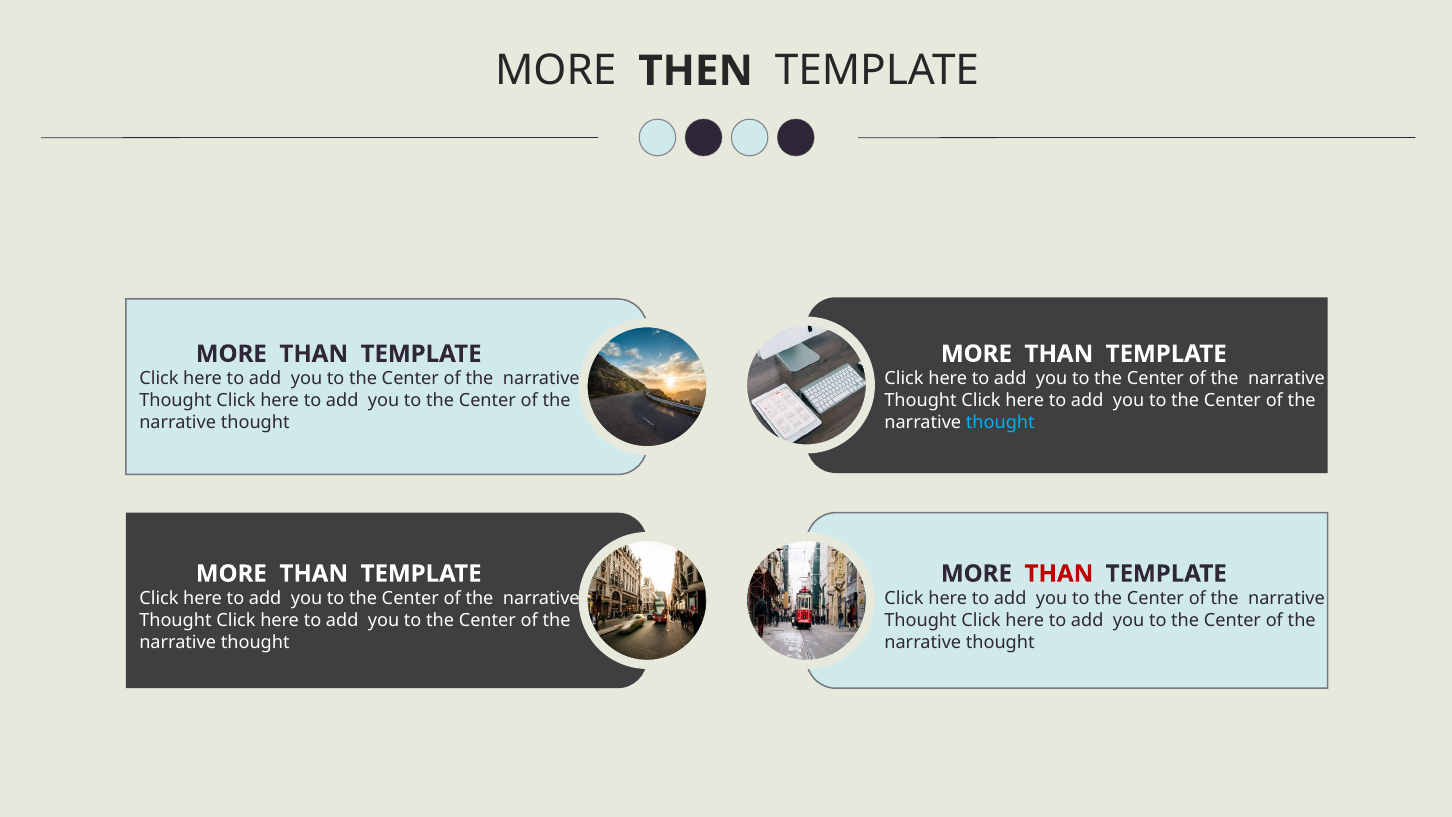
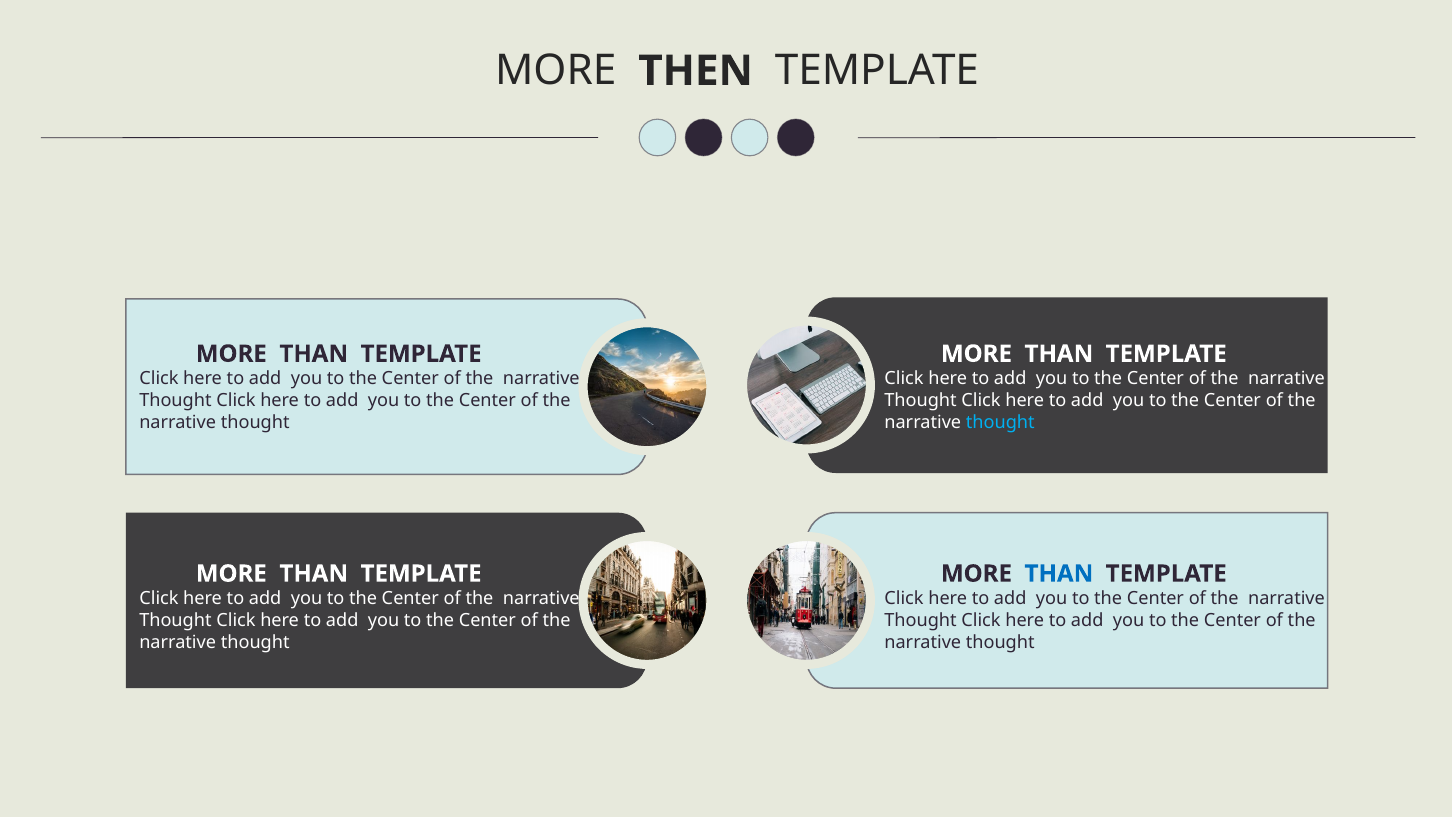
THAN colour: red -> blue (1059, 574)
